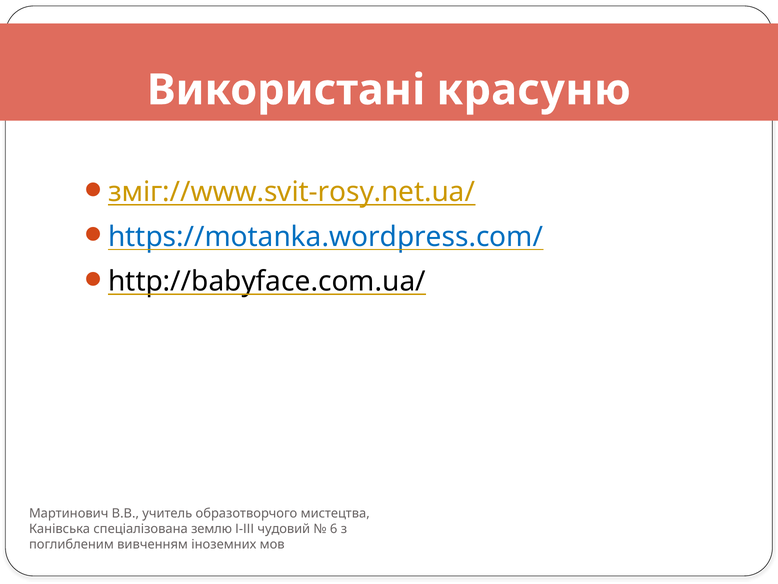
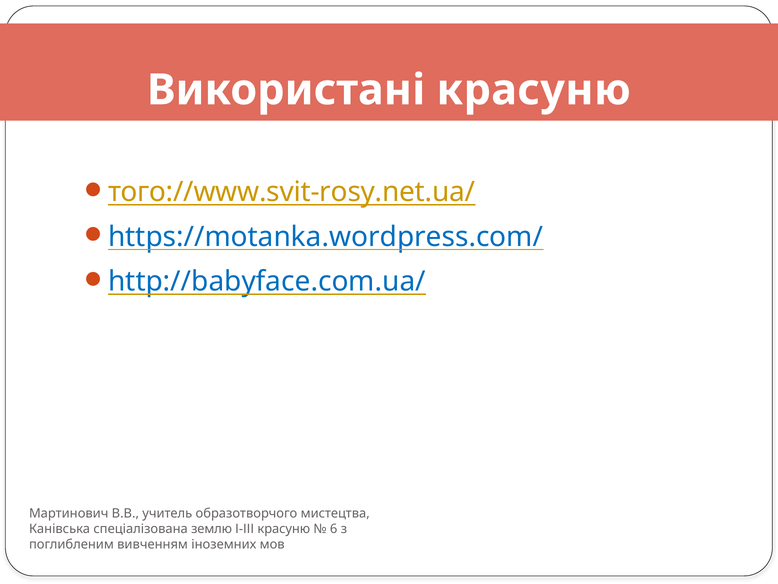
зміг://www.svit-rosy.net.ua/: зміг://www.svit-rosy.net.ua/ -> того://www.svit-rosy.net.ua/ (292, 192)
http://babyface.com.ua/ colour: black -> blue (267, 281)
І-ІІІ чудовий: чудовий -> красуню (284, 529)
